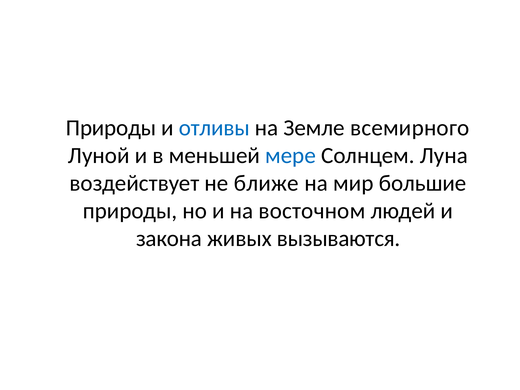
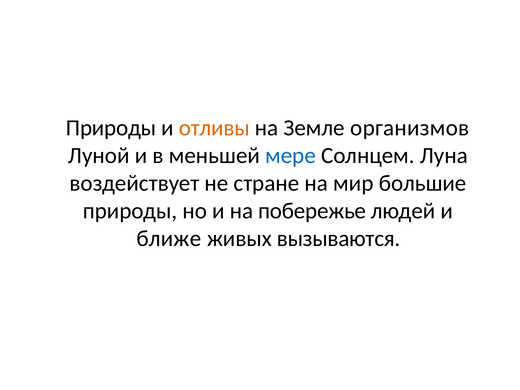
отливы colour: blue -> orange (214, 128)
всемирного: всемирного -> организмов (410, 128)
ближе: ближе -> стране (266, 183)
восточном: восточном -> побережье (312, 211)
закона: закона -> ближе (169, 239)
